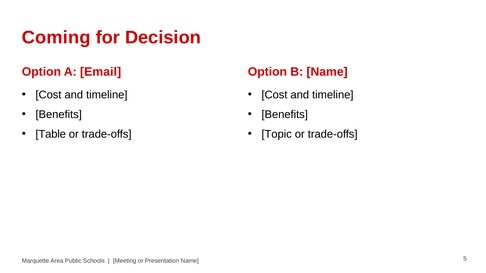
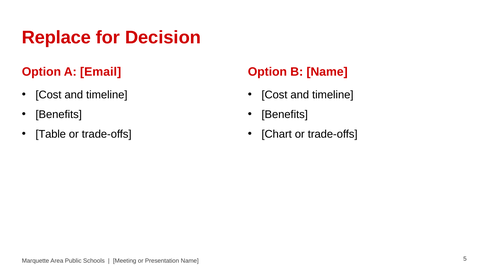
Coming: Coming -> Replace (56, 38)
Topic: Topic -> Chart (277, 134)
